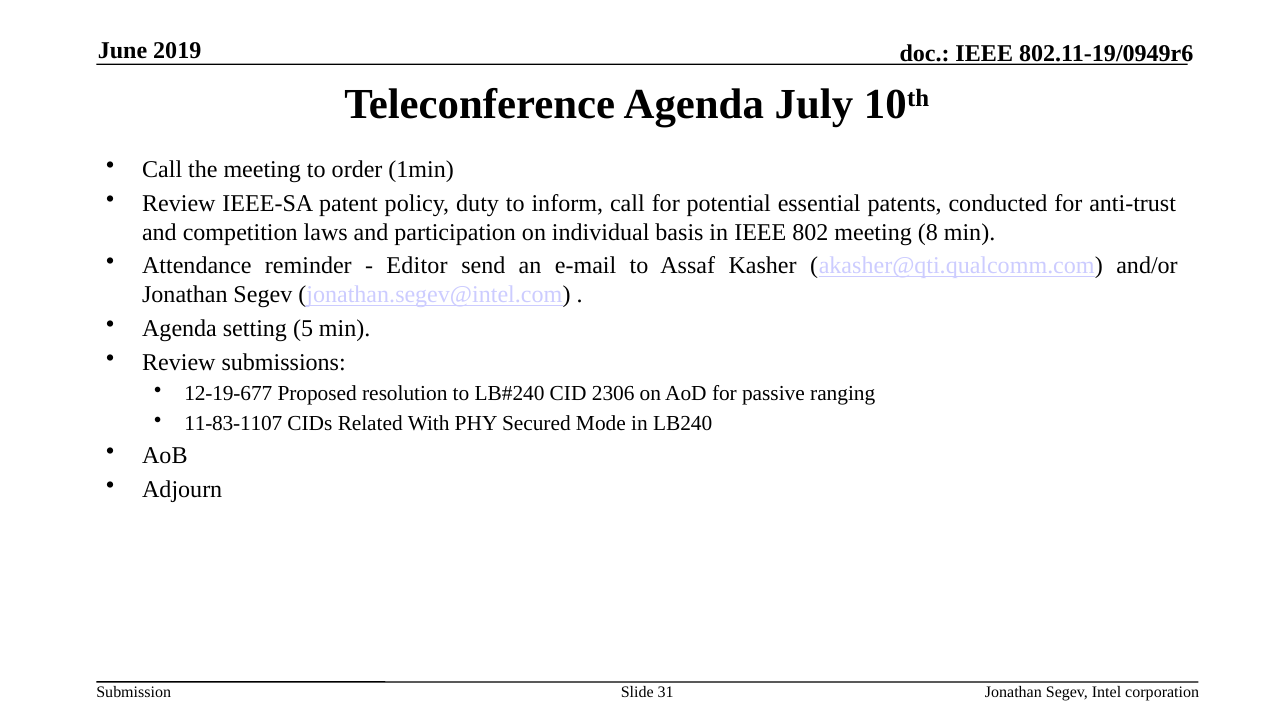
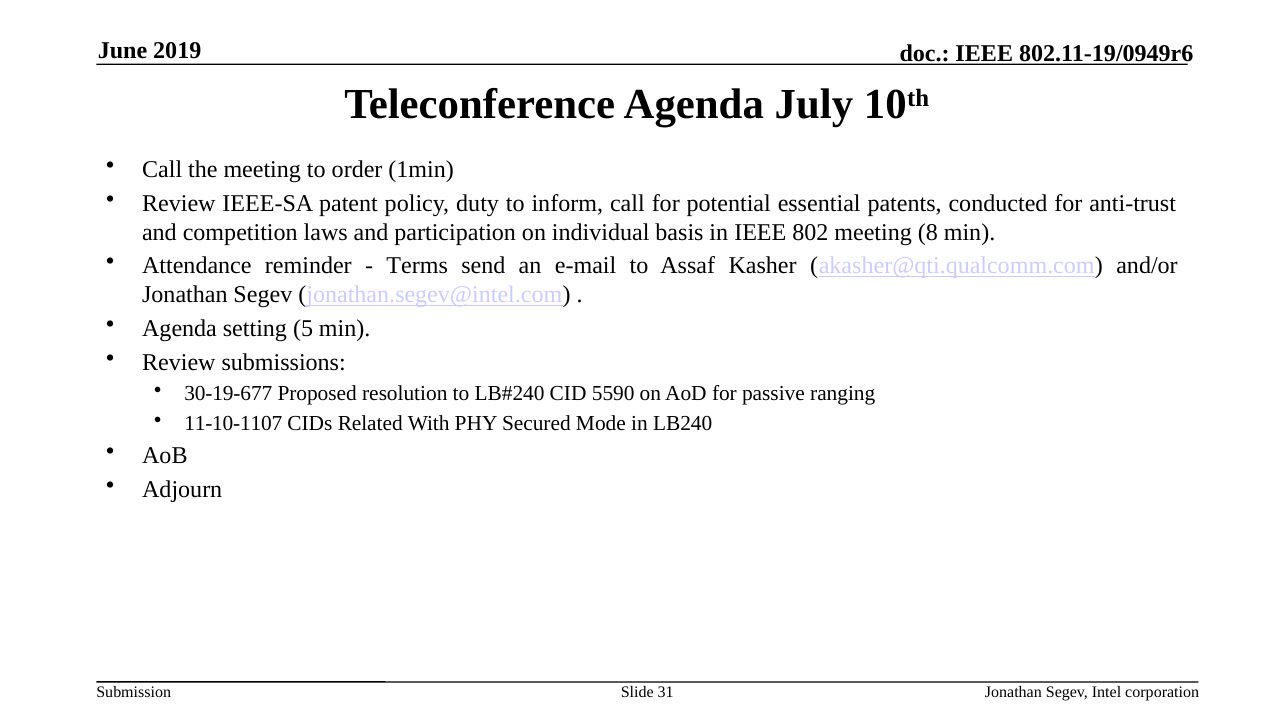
Editor: Editor -> Terms (417, 266)
12-19-677: 12-19-677 -> 30-19-677 (228, 394)
2306: 2306 -> 5590 (613, 394)
11-83-1107: 11-83-1107 -> 11-10-1107 (233, 424)
